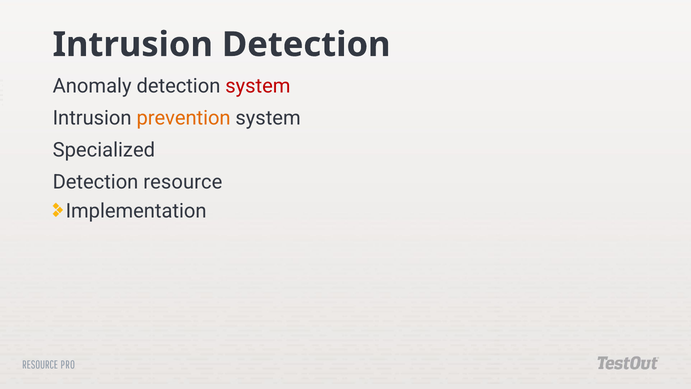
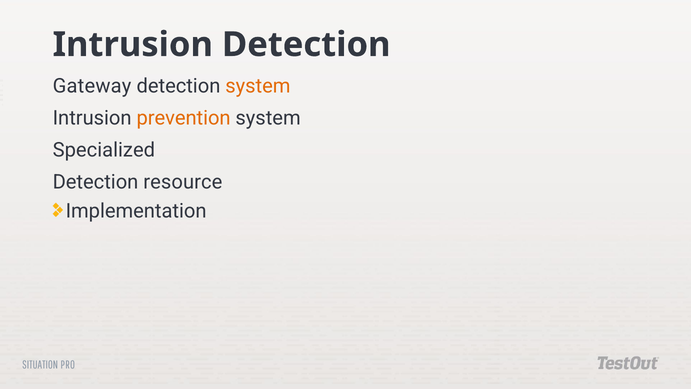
Anomaly: Anomaly -> Gateway (92, 86)
system colour: red -> orange (258, 86)
RESOURCE: RESOURCE -> SITUATION (40, 365)
